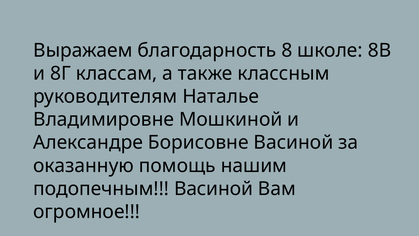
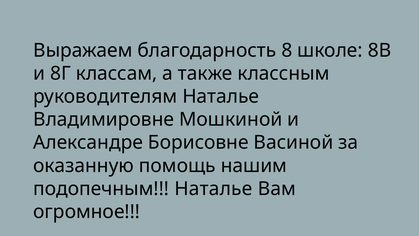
подопечным Васиной: Васиной -> Наталье (213, 188)
